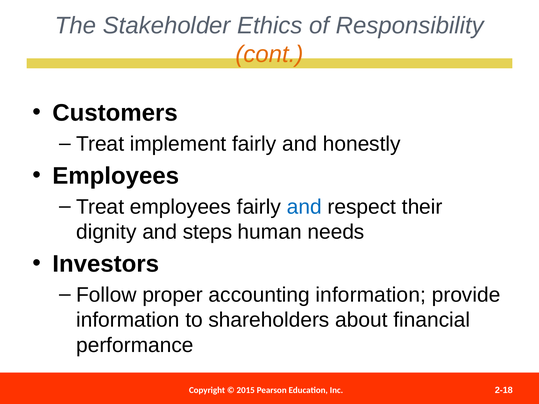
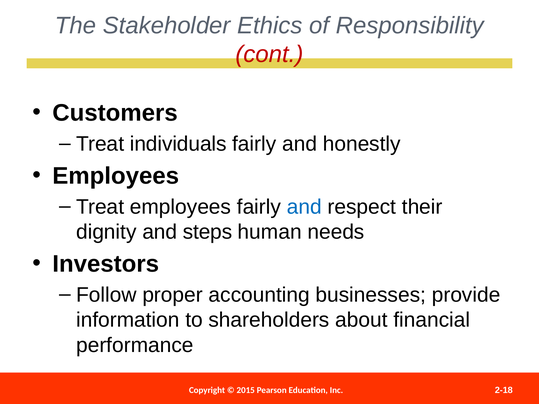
cont colour: orange -> red (269, 54)
implement: implement -> individuals (178, 144)
accounting information: information -> businesses (371, 295)
